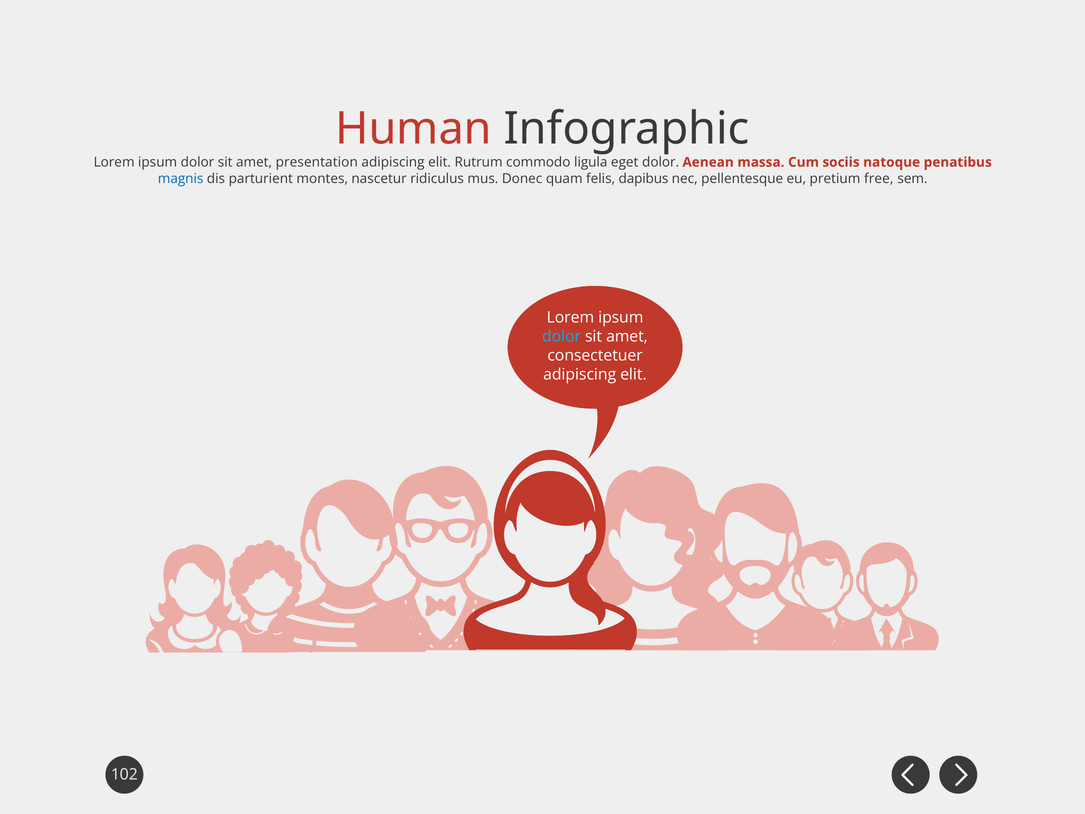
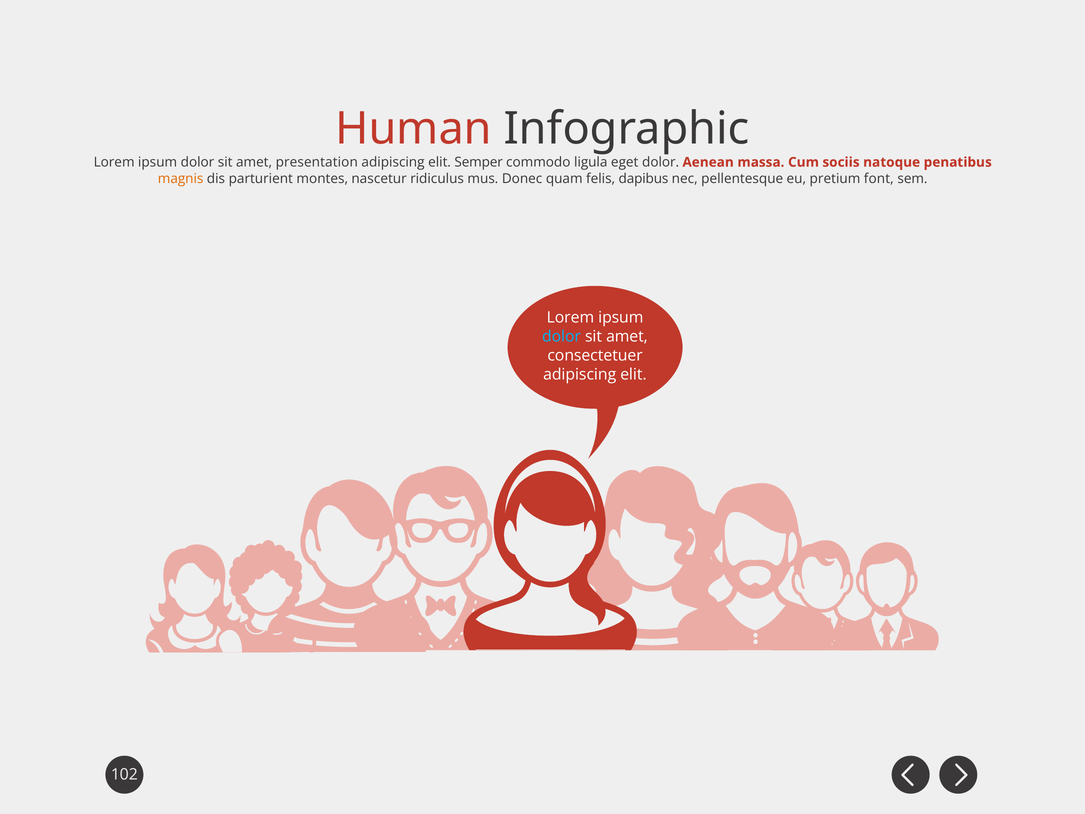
Rutrum: Rutrum -> Semper (479, 162)
magnis colour: blue -> orange (181, 179)
free: free -> font (879, 179)
